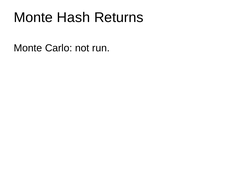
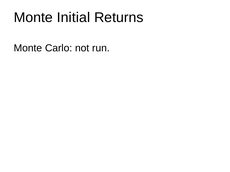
Hash: Hash -> Initial (73, 17)
